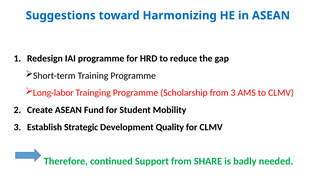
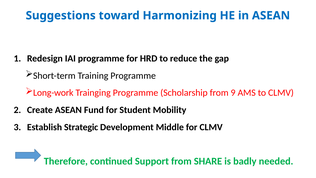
Long-labor: Long-labor -> Long-work (53, 93)
from 3: 3 -> 9 (233, 93)
Quality: Quality -> Middle (170, 127)
